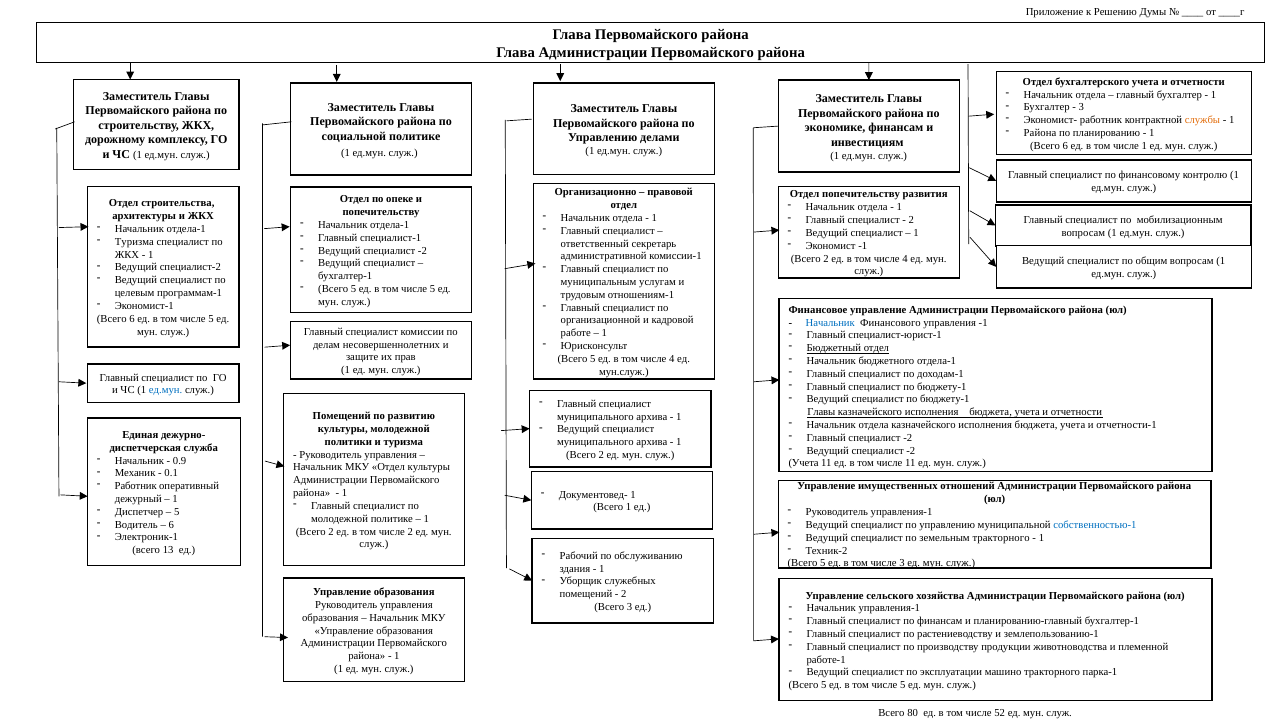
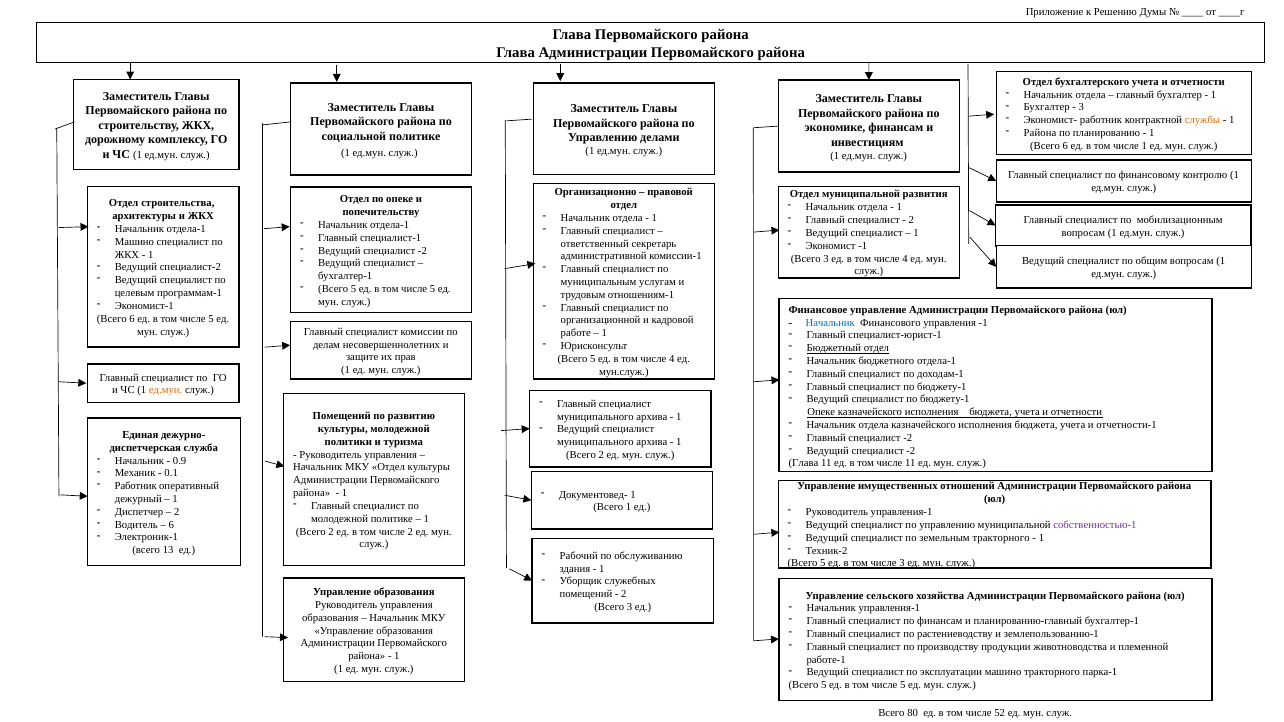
Отдел попечительству: попечительству -> муниципальной (861, 194)
Туризма: Туризма -> Машино (134, 242)
2: 2 -> 3 (826, 259)
ед.мун colour: blue -> orange (166, 390)
Главы: Главы -> Опеке (821, 412)
Учета: Учета -> Глава (804, 464)
5: 5 -> 2 (177, 512)
собственностью-1 colour: blue -> purple (1095, 525)
